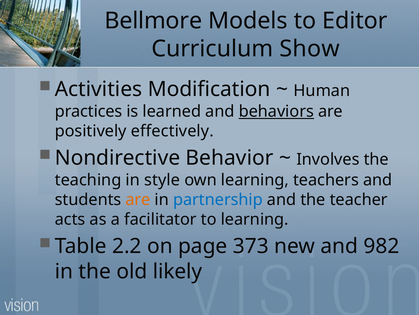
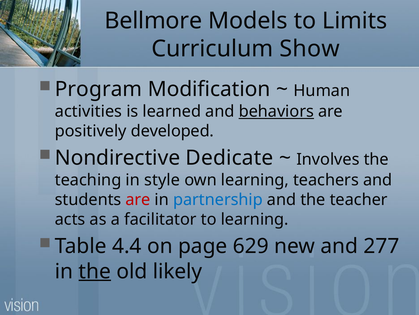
Editor: Editor -> Limits (355, 21)
Activities: Activities -> Program (99, 89)
practices: practices -> activities (88, 111)
effectively: effectively -> developed (172, 131)
Behavior: Behavior -> Dedicate (230, 158)
are colour: orange -> red (138, 199)
2.2: 2.2 -> 4.4 (127, 246)
373: 373 -> 629 (251, 246)
982: 982 -> 277 (381, 246)
the underline: none -> present (95, 271)
